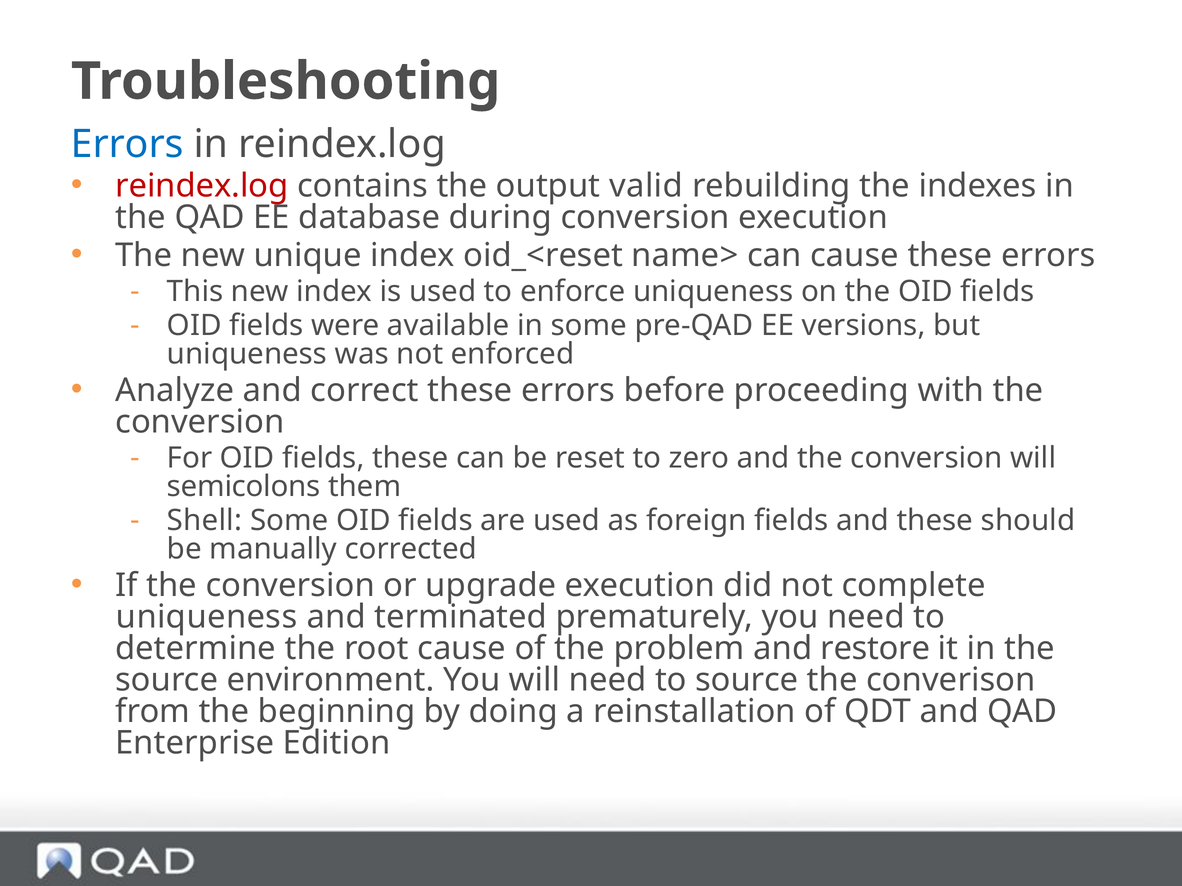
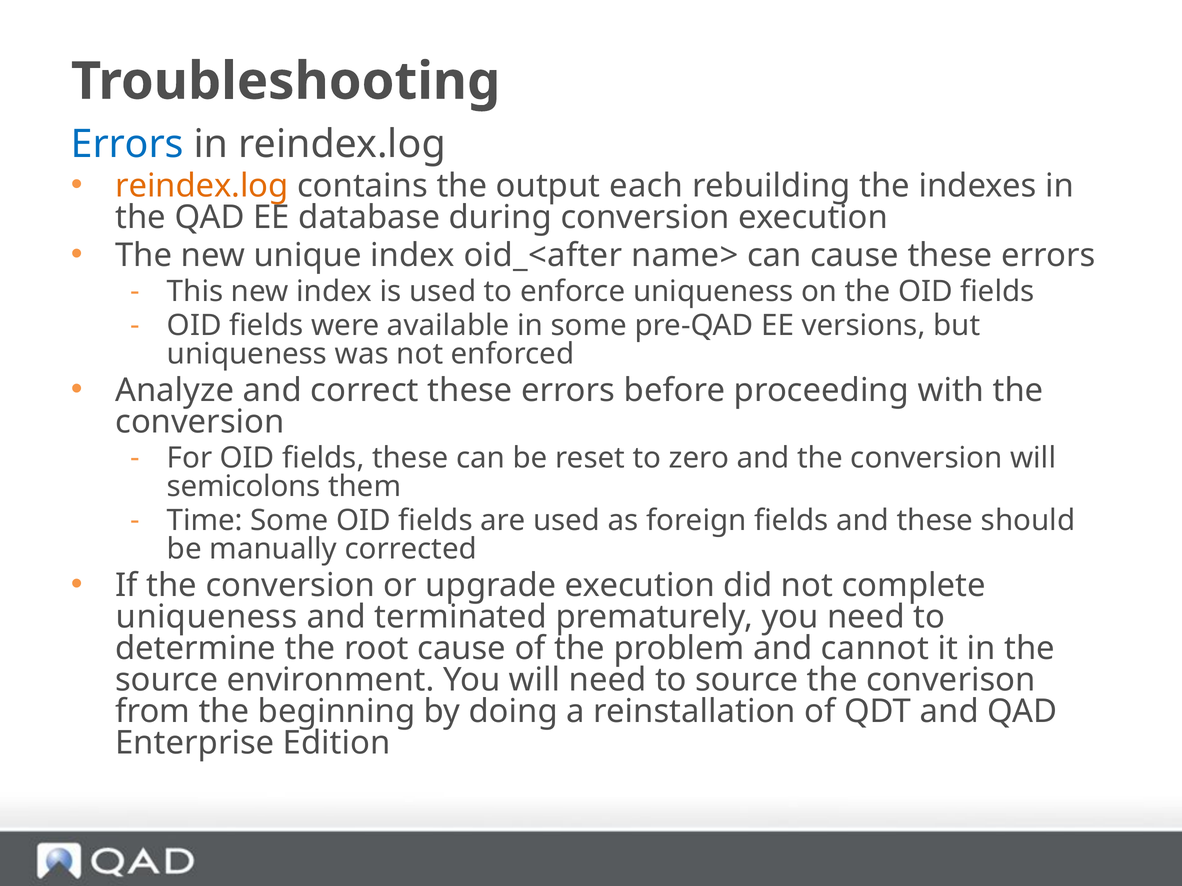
reindex.log colour: red -> orange (202, 186)
valid: valid -> each (646, 186)
oid_<reset: oid_<reset -> oid_<after (543, 256)
Shell: Shell -> Time (205, 521)
restore: restore -> cannot (875, 649)
